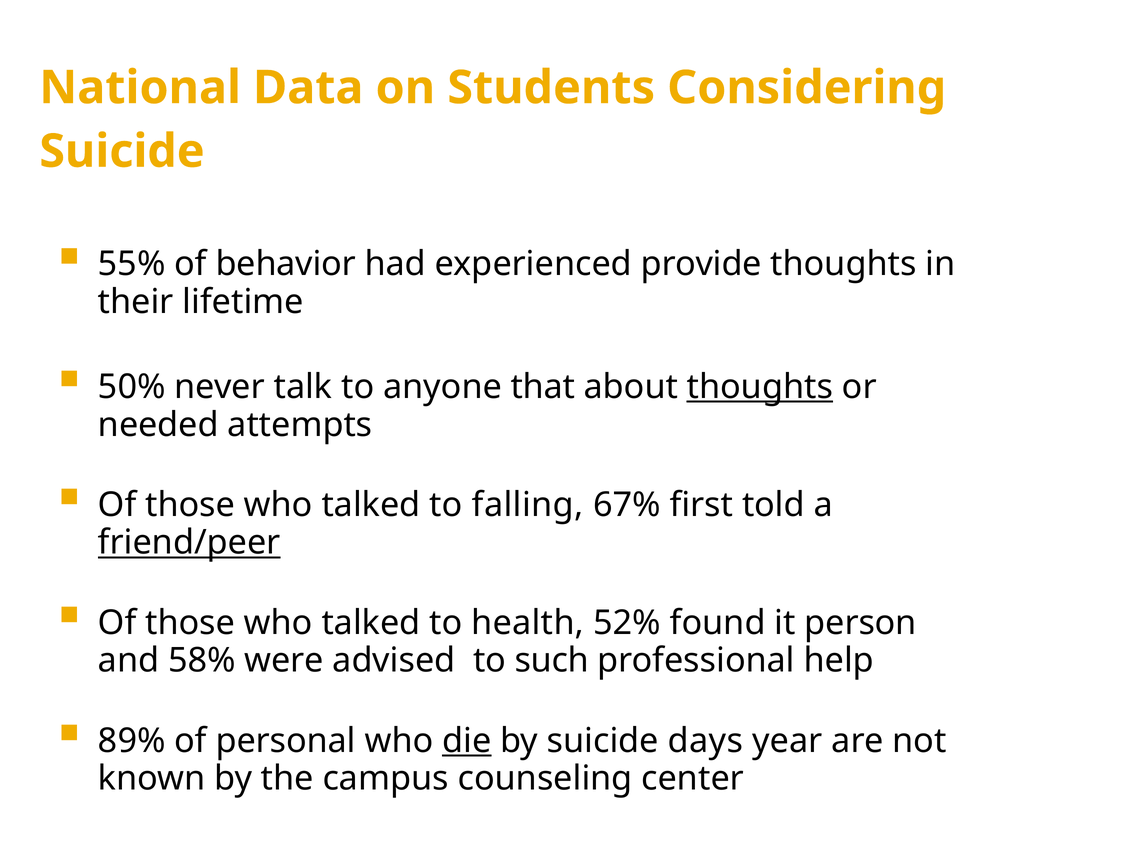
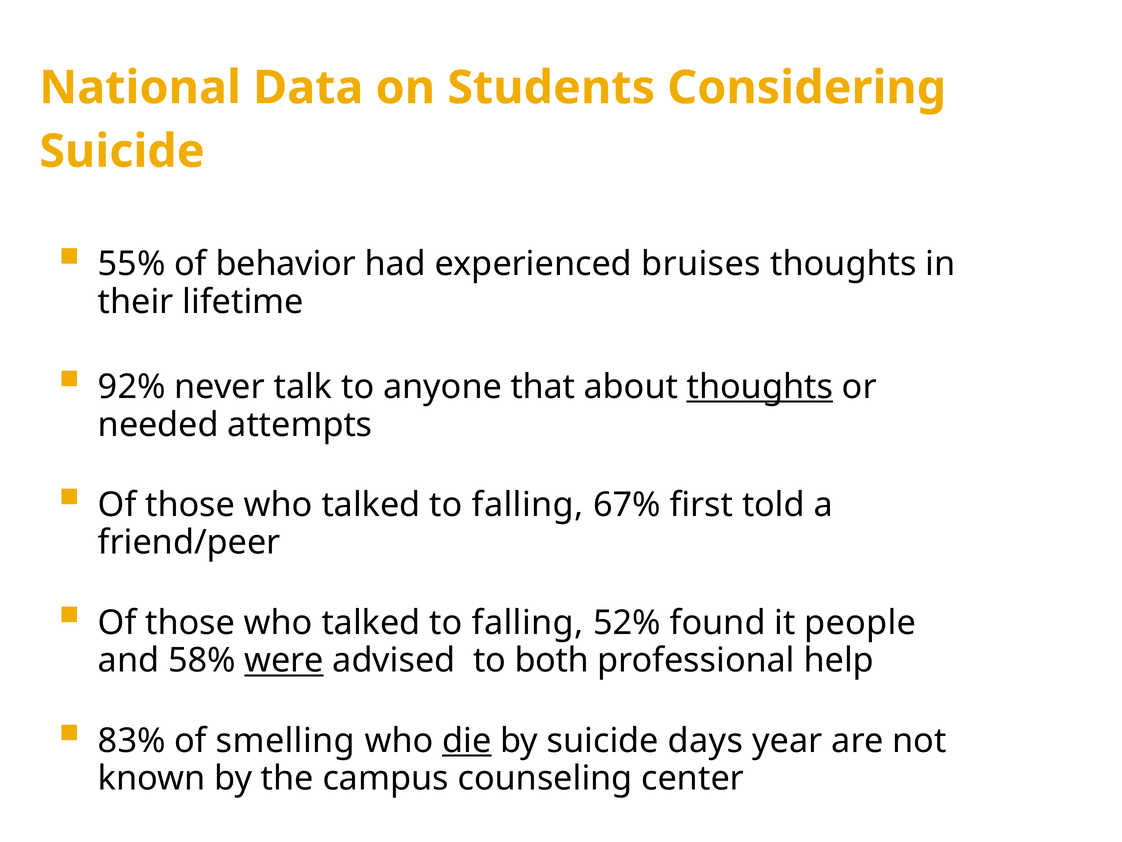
provide: provide -> bruises (701, 264)
50%: 50% -> 92% (132, 387)
friend/peer underline: present -> none (189, 542)
health: health -> falling (528, 622)
person: person -> people (860, 622)
were underline: none -> present (284, 660)
such: such -> both (552, 660)
89%: 89% -> 83% (132, 740)
personal: personal -> smelling (285, 740)
